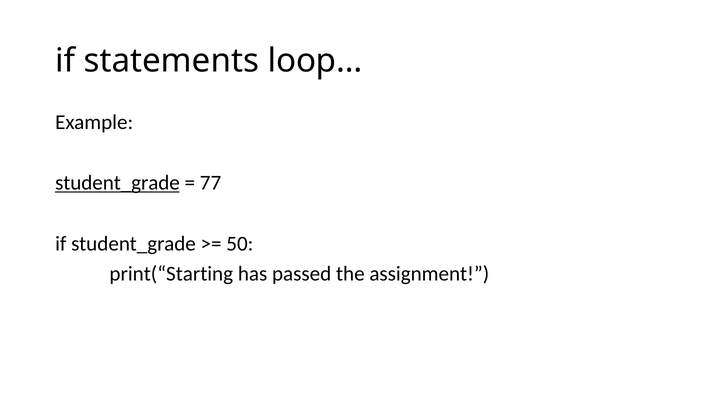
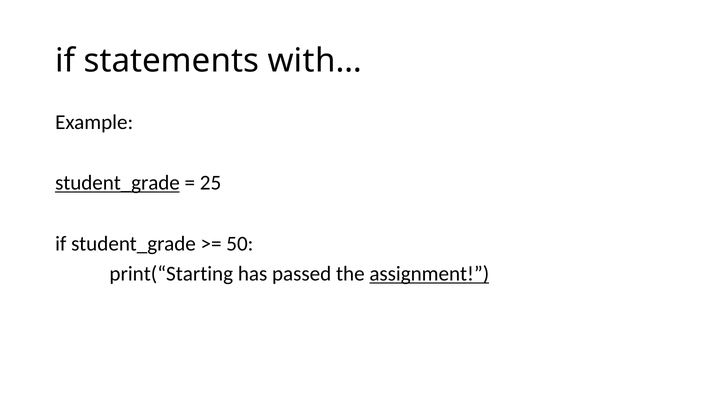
loop…: loop… -> with… (315, 61)
77: 77 -> 25 (211, 183)
assignment underline: none -> present (429, 274)
